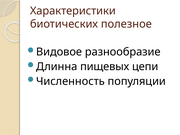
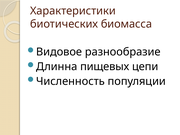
полезное: полезное -> биомасса (126, 24)
